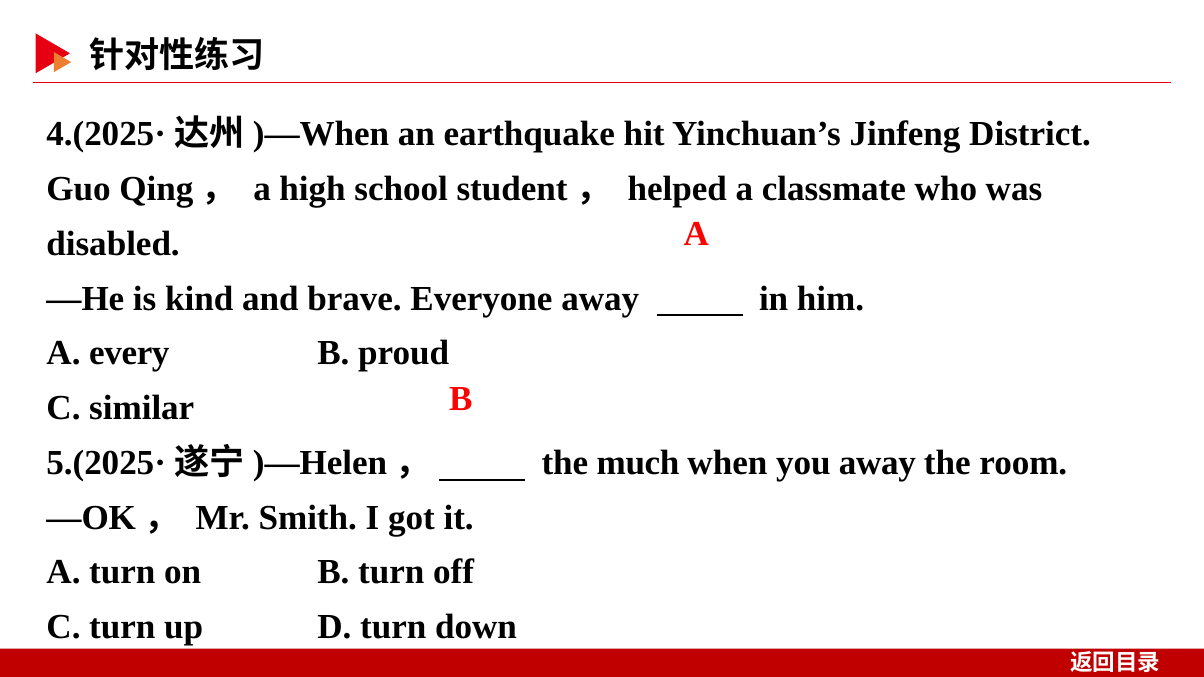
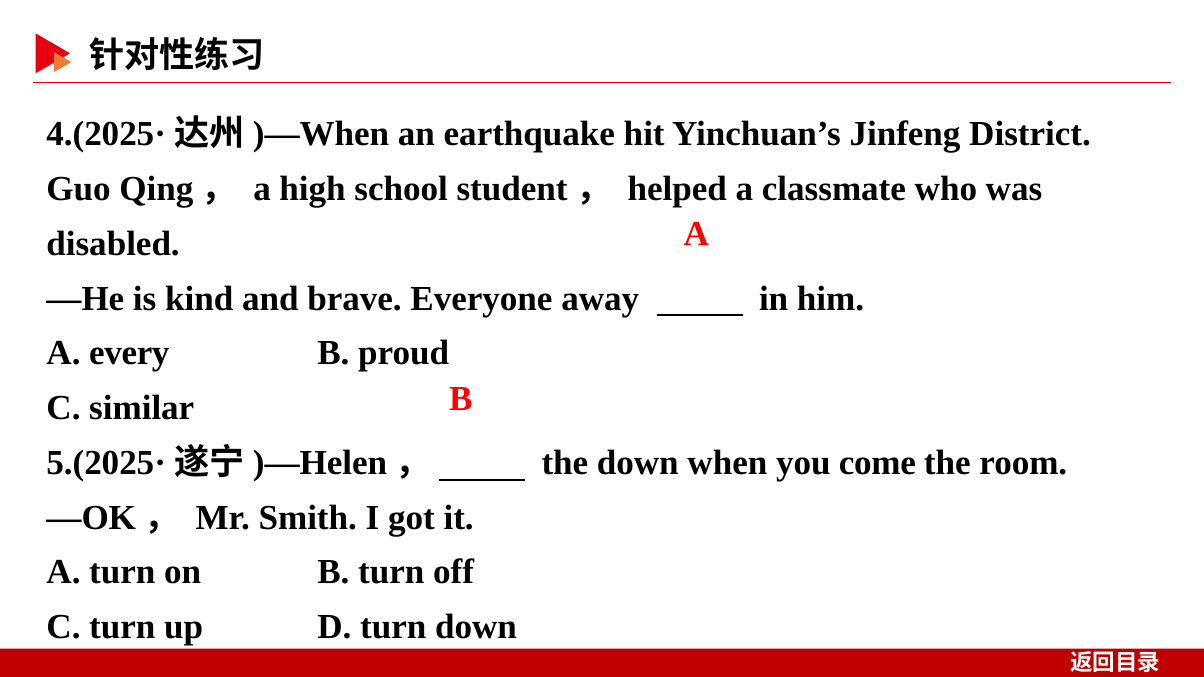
the much: much -> down (638, 463)
you away: away -> come (877, 463)
